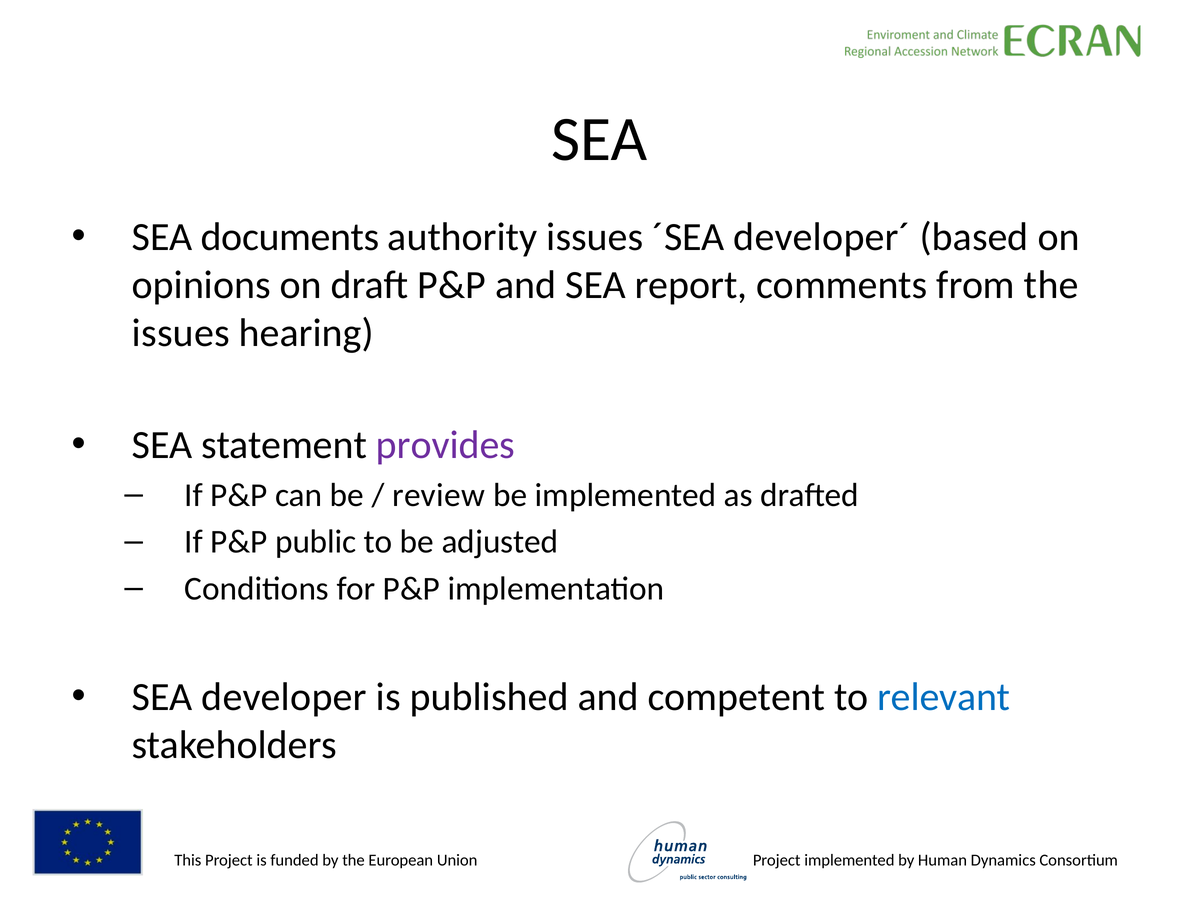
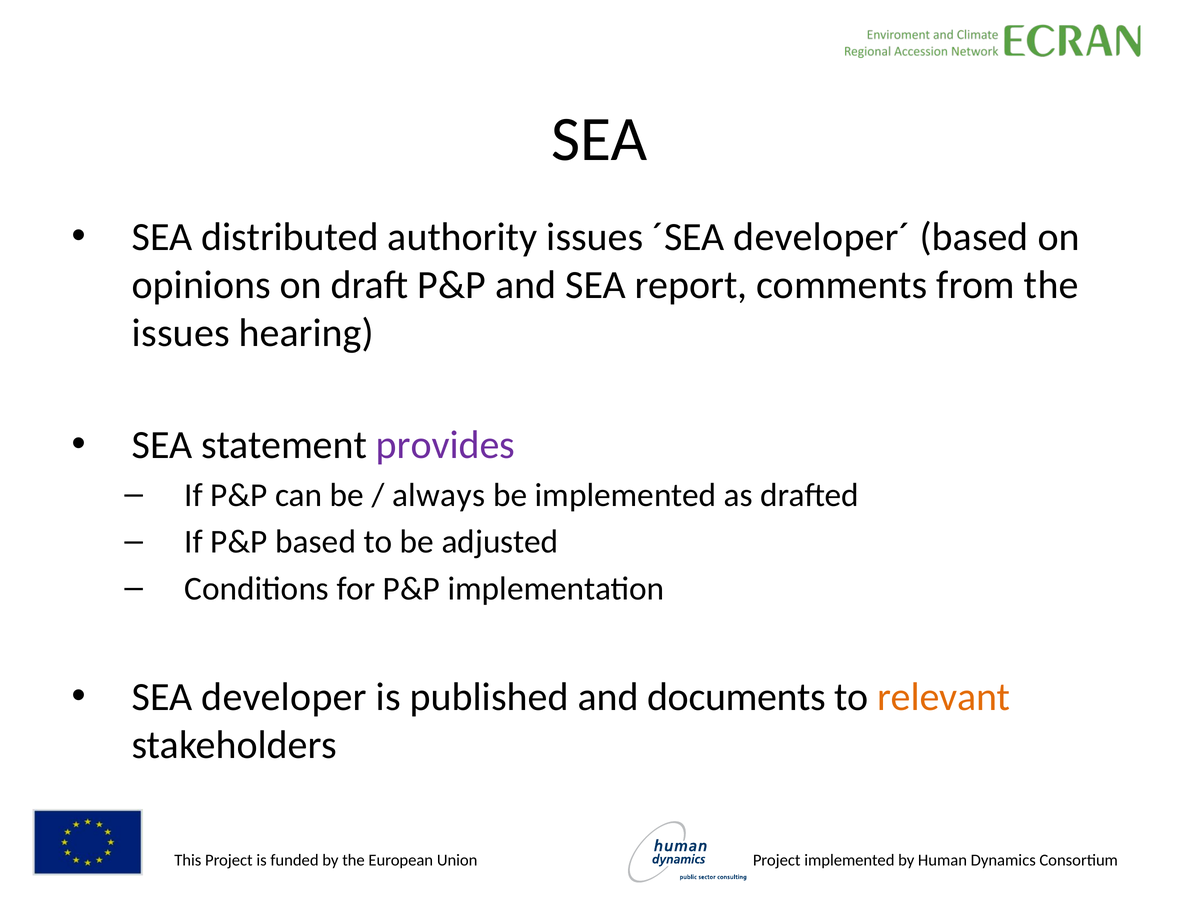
documents: documents -> distributed (290, 237)
review: review -> always (439, 495)
P&P public: public -> based (316, 541)
competent: competent -> documents (737, 696)
relevant colour: blue -> orange (944, 696)
